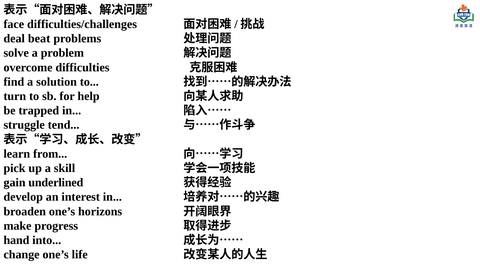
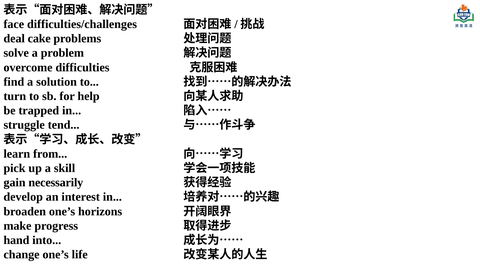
beat: beat -> cake (39, 39)
underlined: underlined -> necessarily (56, 183)
